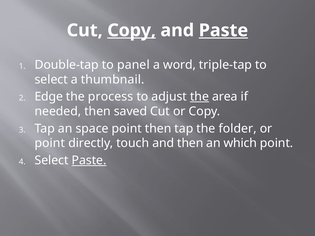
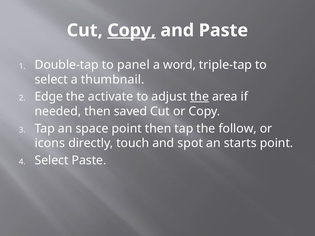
Paste underline: present -> none (223, 30)
process: process -> activate (111, 97)
folder: folder -> follow (238, 129)
point: point -> icons (50, 143)
and then: then -> spot (190, 143)
which: which -> starts (240, 143)
Paste underline: present -> none (89, 161)
